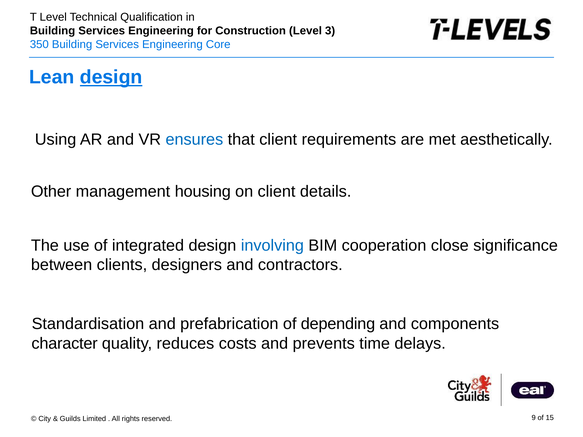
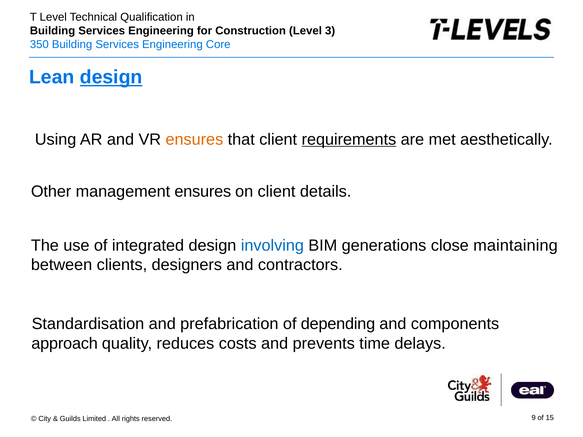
ensures colour: blue -> orange (194, 139)
requirements underline: none -> present (349, 139)
management housing: housing -> ensures (203, 191)
cooperation: cooperation -> generations (384, 246)
significance: significance -> maintaining (515, 246)
character: character -> approach (65, 344)
